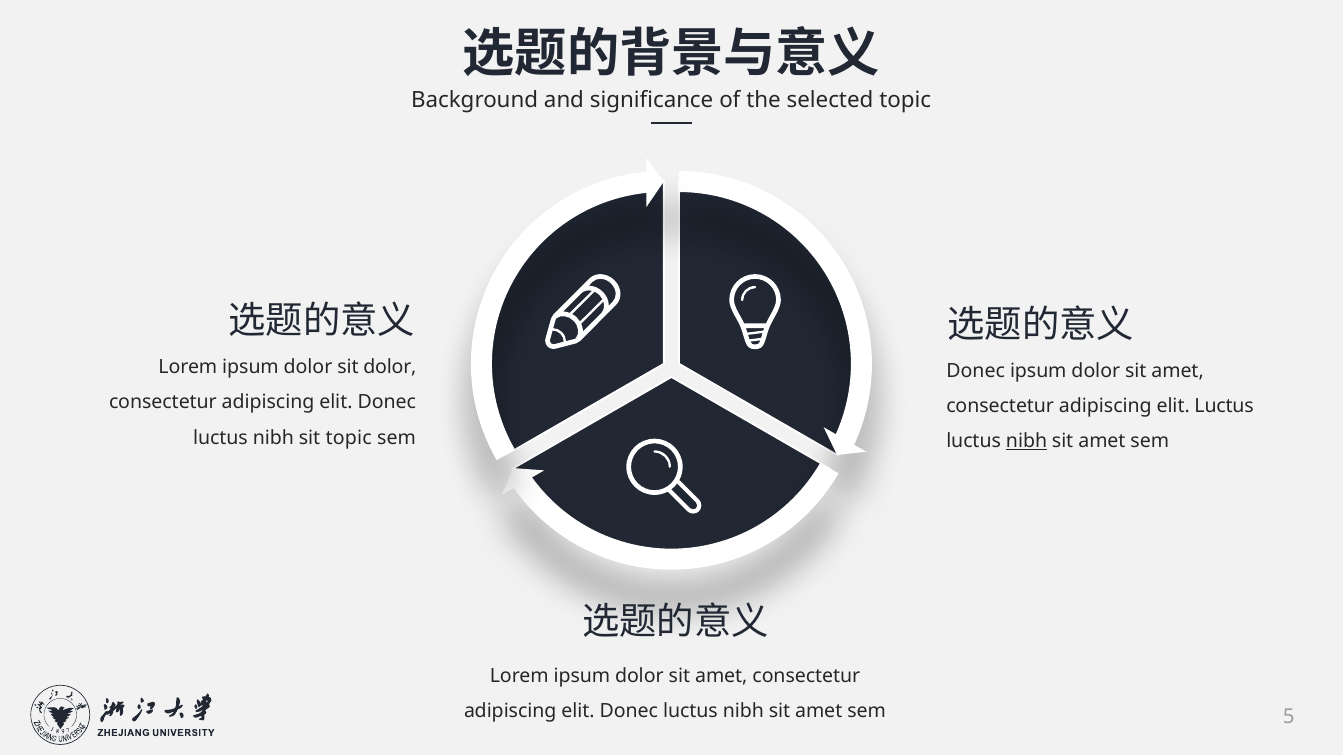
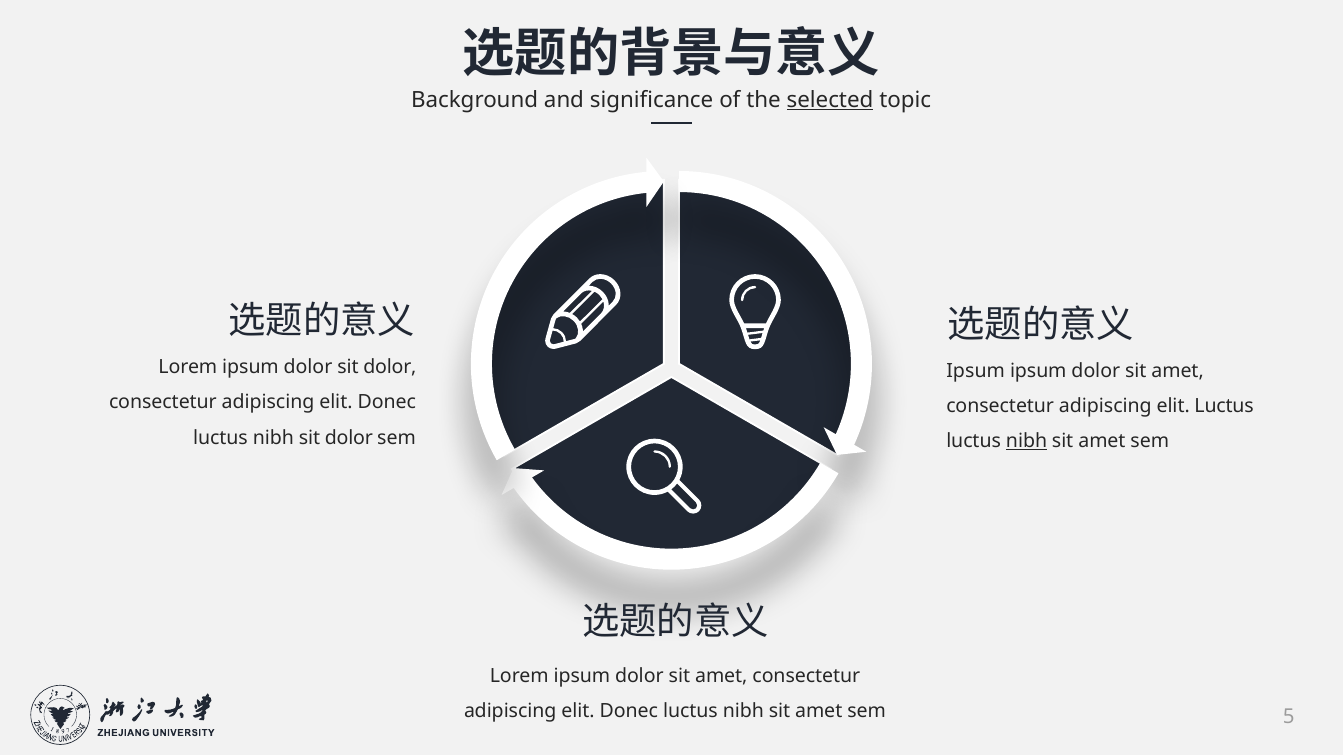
selected underline: none -> present (830, 100)
Donec: Donec -> Ipsum (976, 371)
nibh sit topic: topic -> dolor (349, 438)
